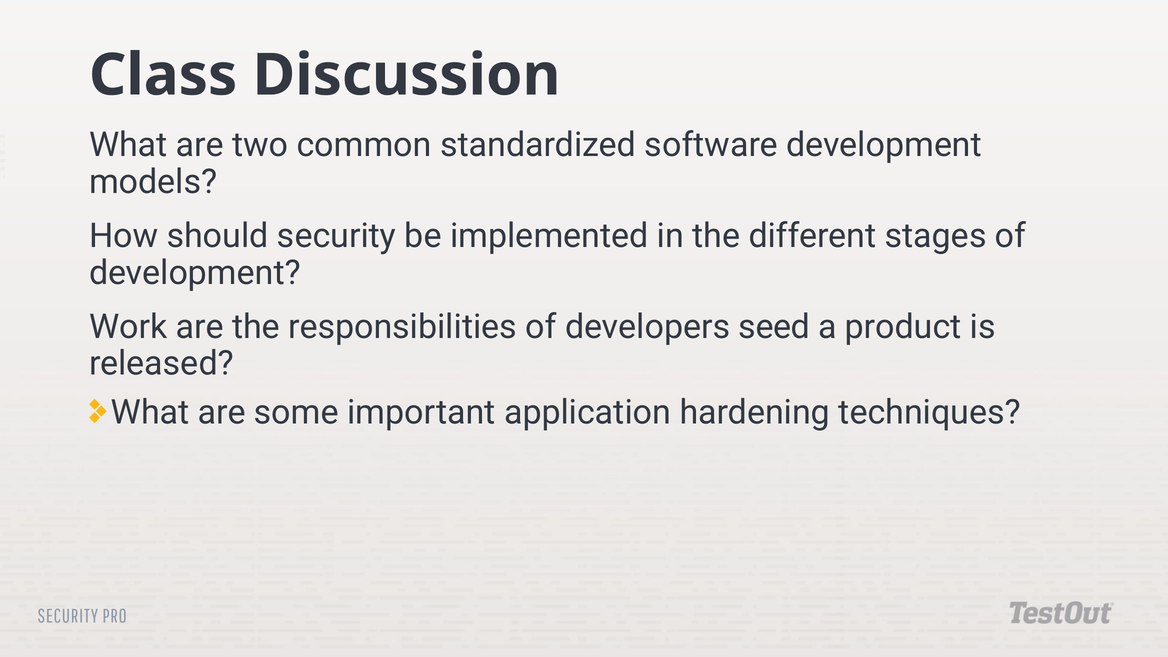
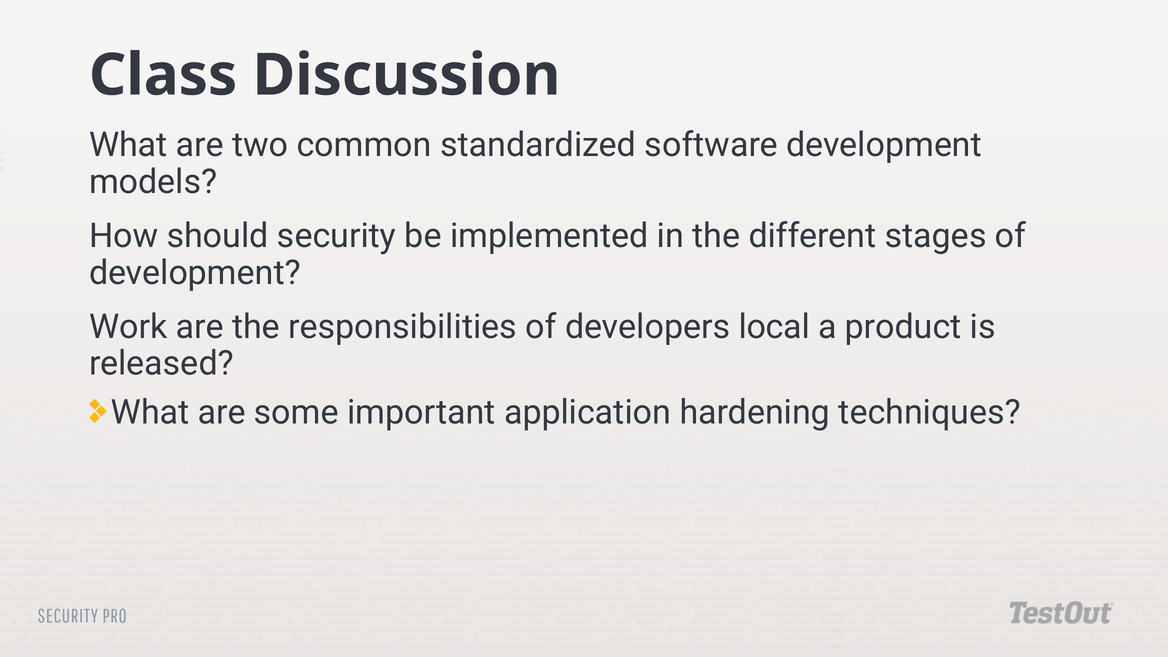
seed: seed -> local (774, 327)
